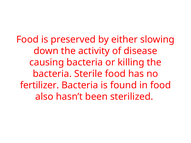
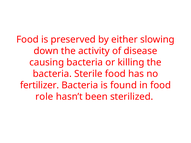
also: also -> role (44, 97)
